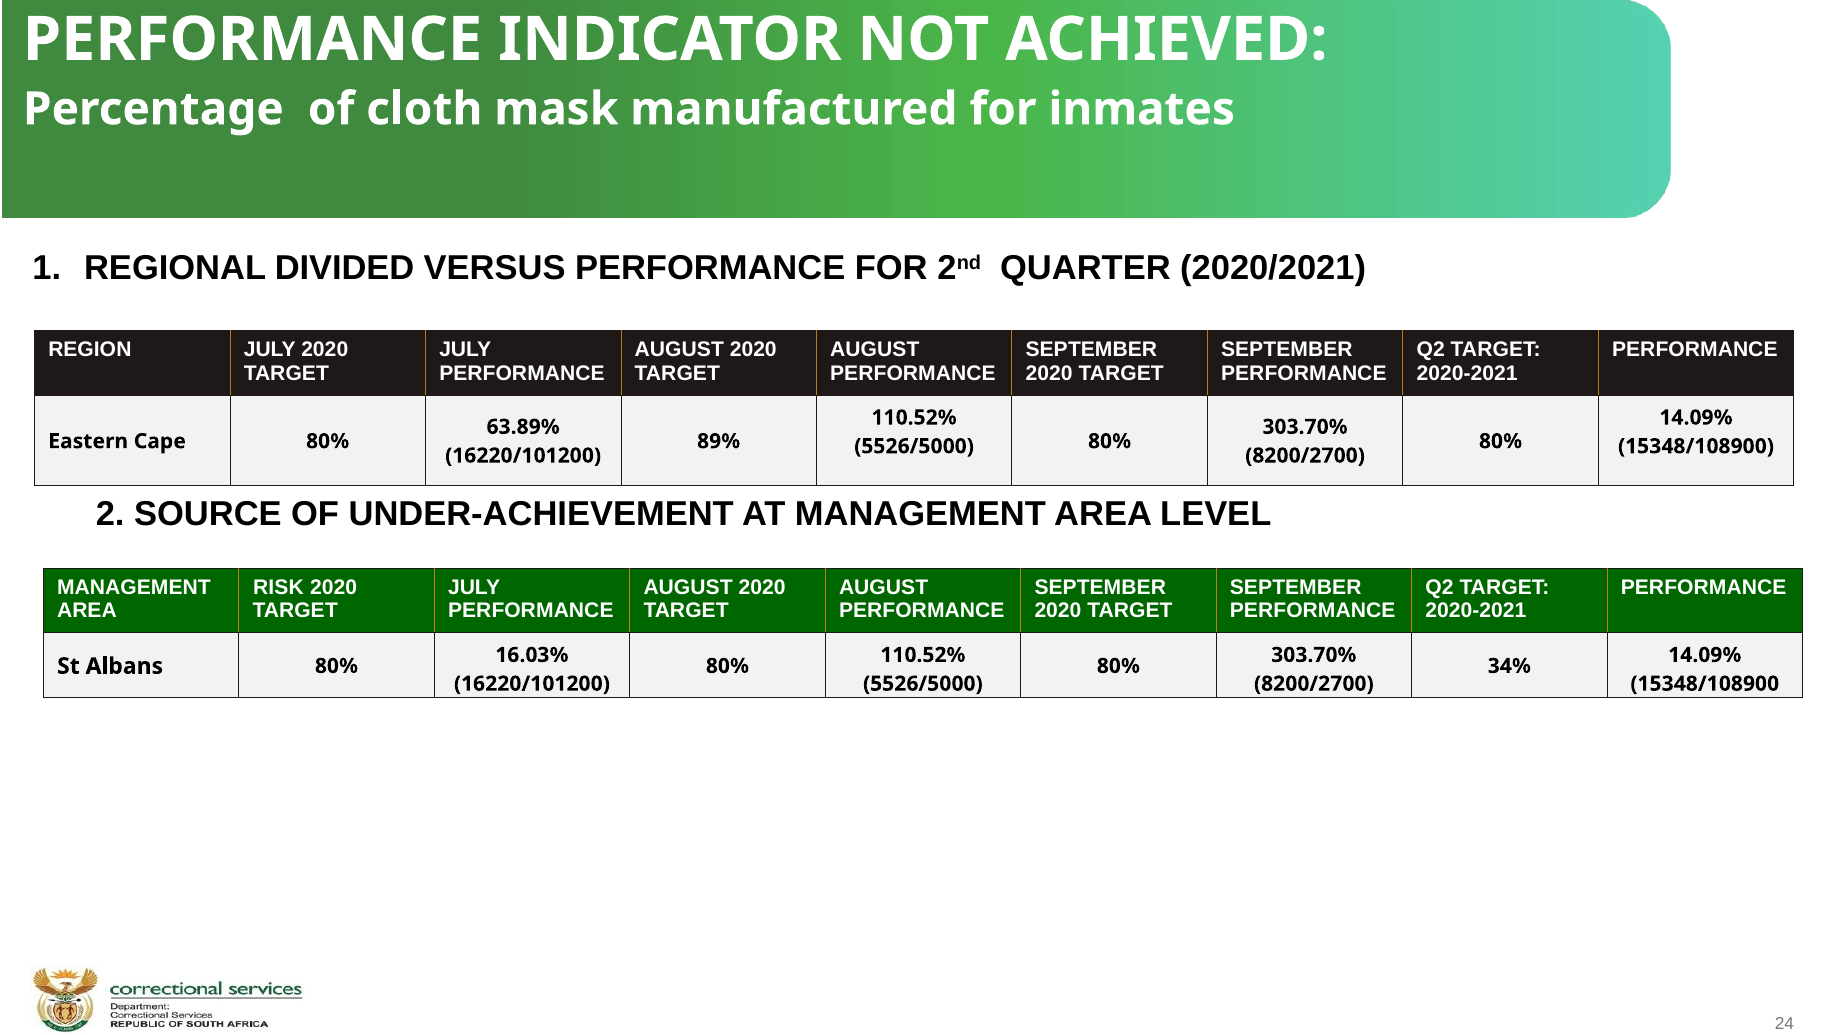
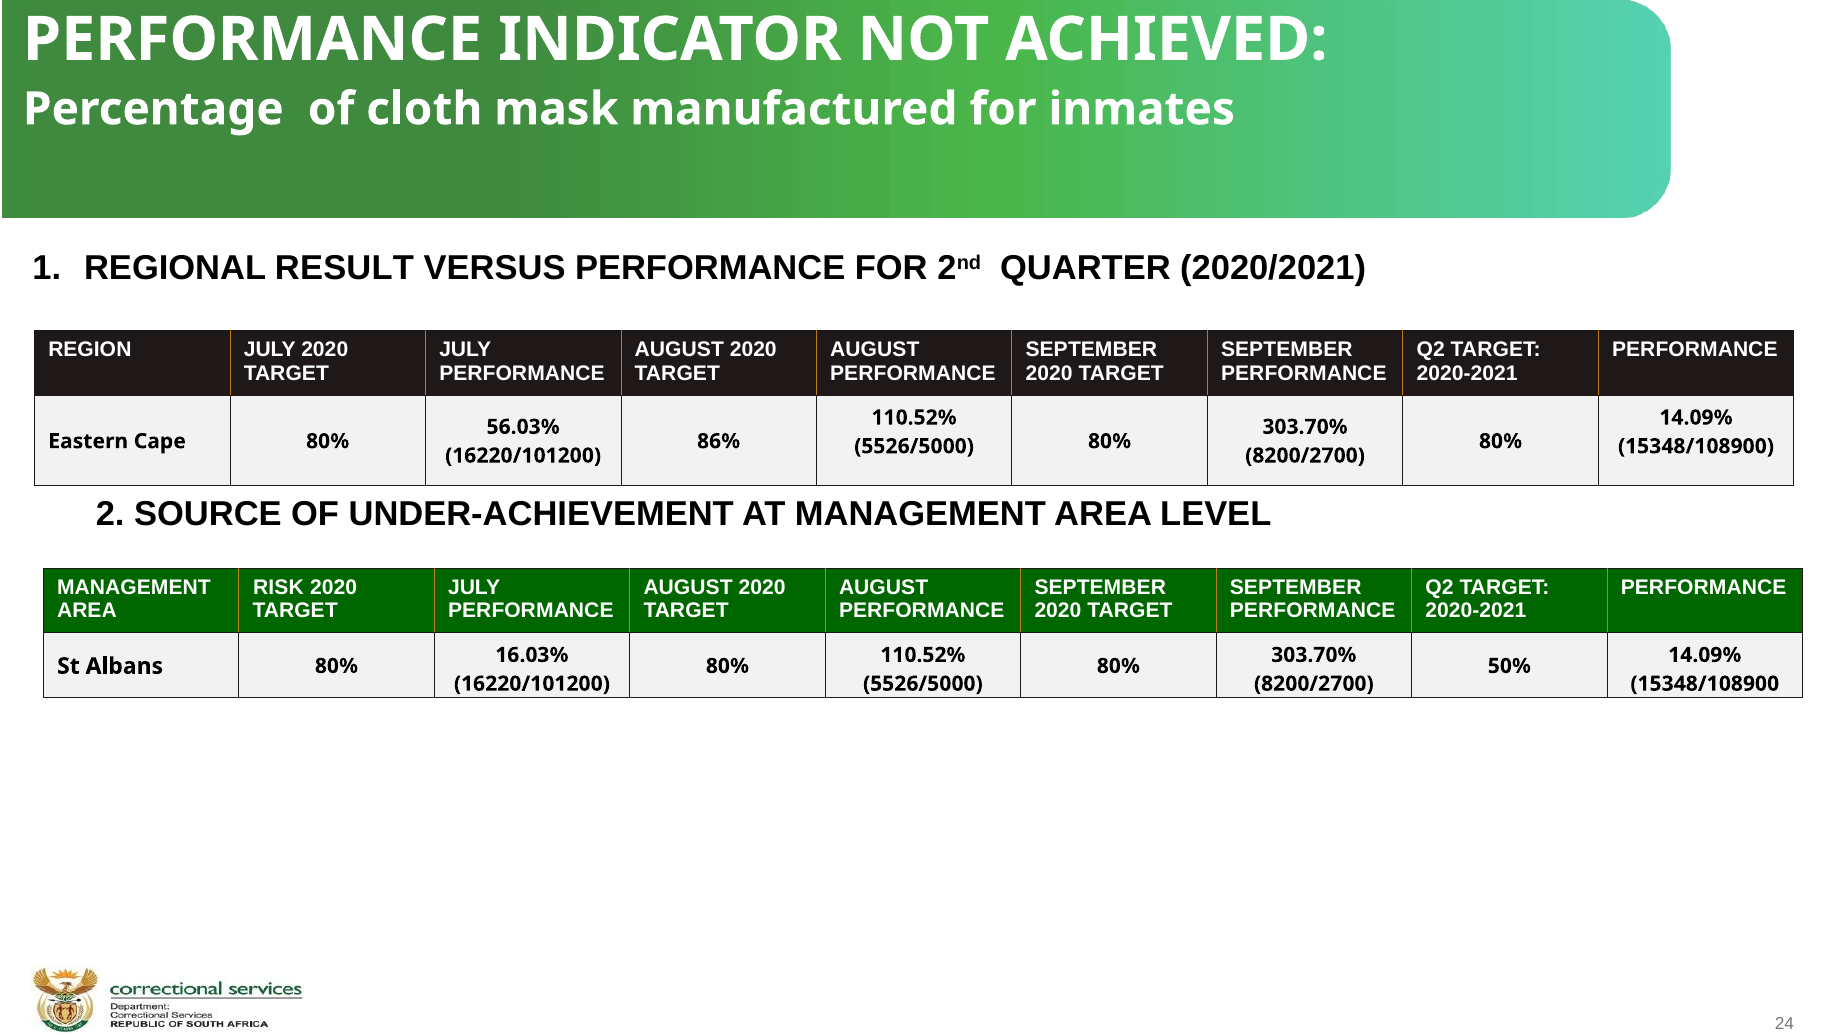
DIVIDED: DIVIDED -> RESULT (344, 268)
63.89%: 63.89% -> 56.03% (523, 427)
89%: 89% -> 86% (719, 441)
34%: 34% -> 50% (1509, 666)
